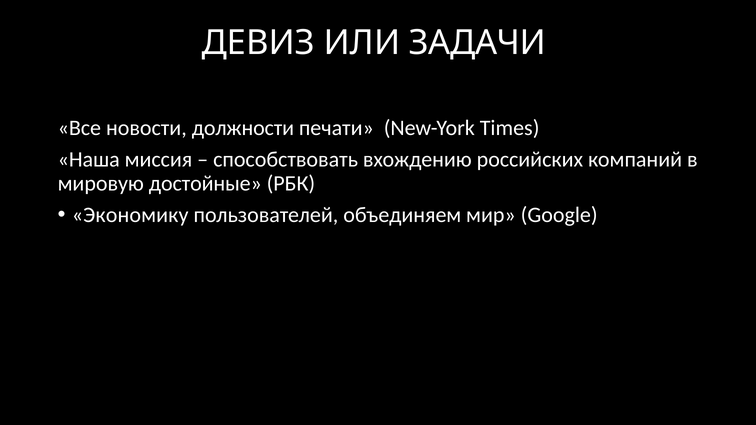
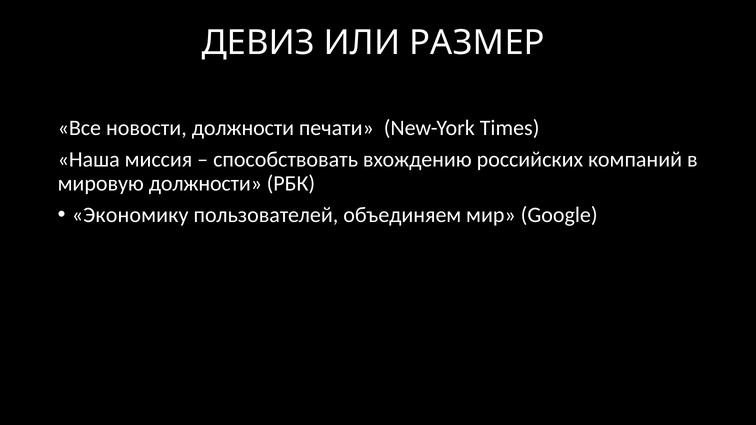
ЗАДАЧИ: ЗАДАЧИ -> РАЗМЕР (477, 43)
мировую достойные: достойные -> должности (205, 183)
